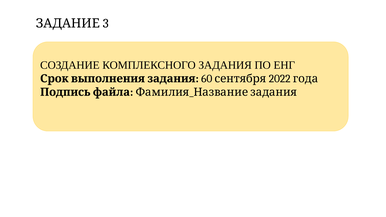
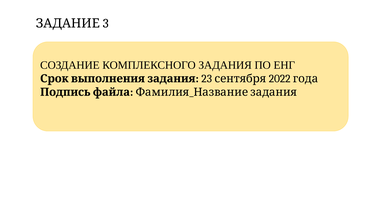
60: 60 -> 23 (207, 79)
